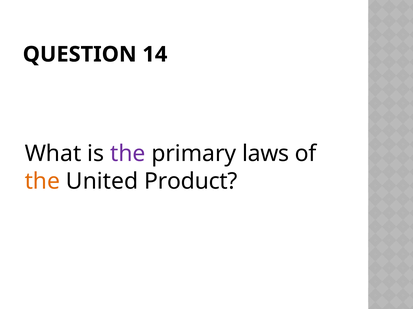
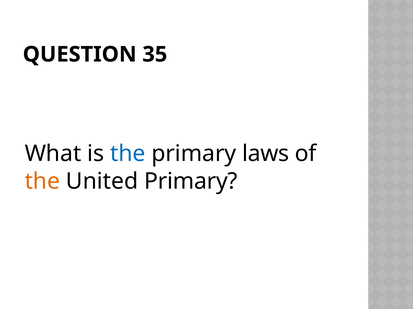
14: 14 -> 35 (155, 55)
the colour: purple -> blue (128, 154)
United Product: Product -> Primary (191, 182)
